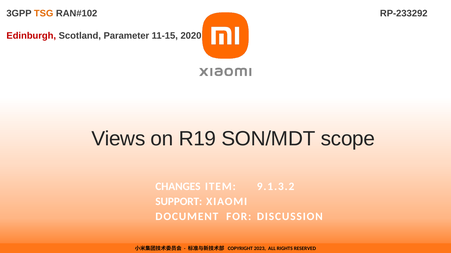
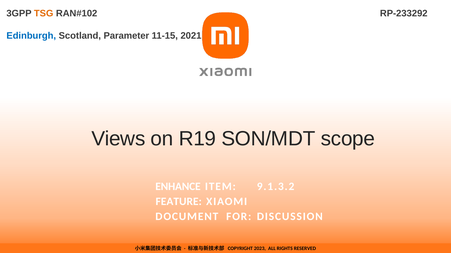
Edinburgh colour: red -> blue (31, 36)
2020: 2020 -> 2021 (191, 36)
CHANGES: CHANGES -> ENHANCE (178, 187)
SUPPORT: SUPPORT -> FEATURE (179, 202)
